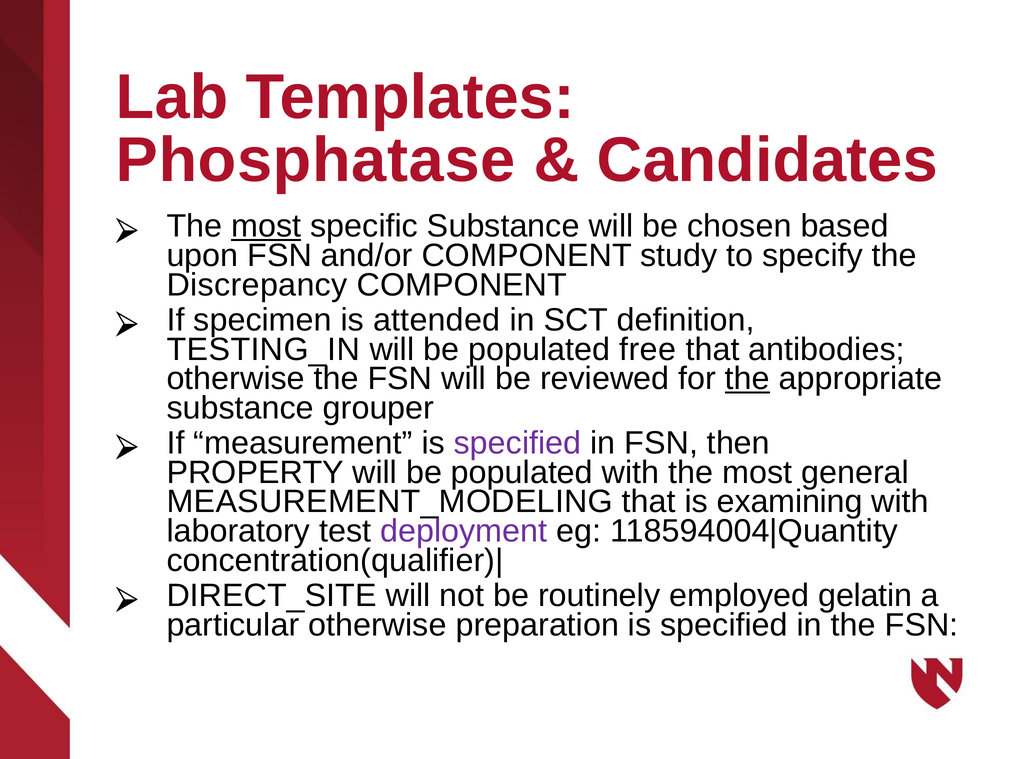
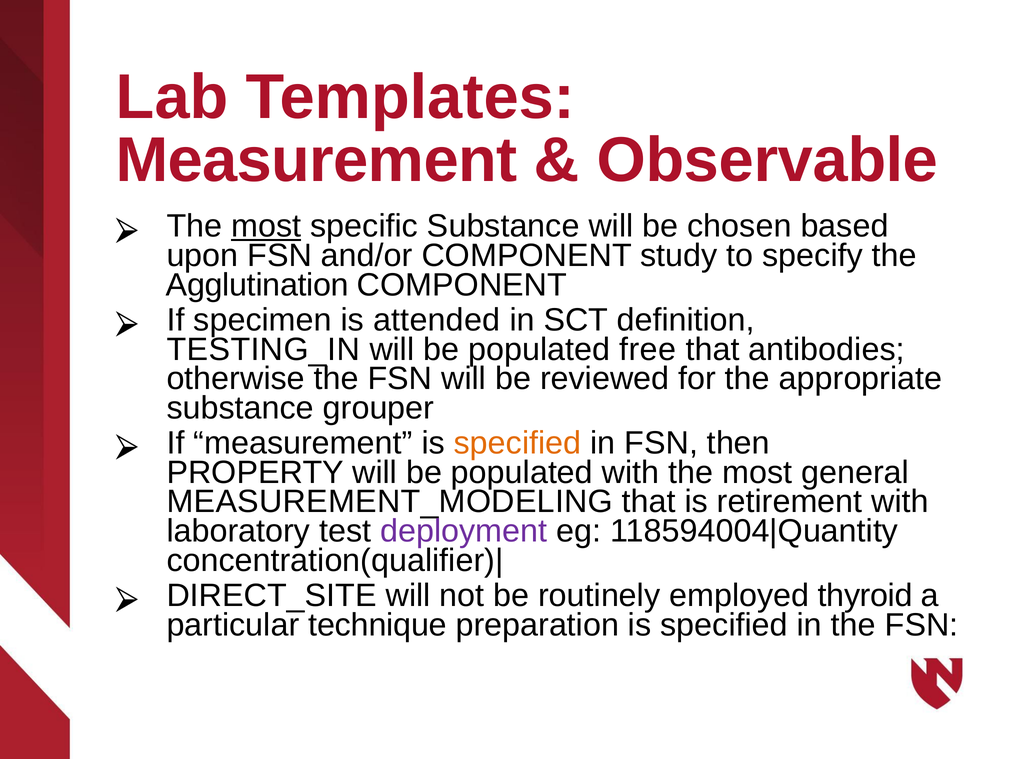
Phosphatase: Phosphatase -> Measurement (316, 161)
Candidates: Candidates -> Observable (768, 161)
Discrepancy: Discrepancy -> Agglutination (257, 285)
the underline: present -> none (747, 379)
specified colour: purple -> orange (518, 443)
examining: examining -> retirement (790, 502)
gelatin: gelatin -> thyroid (865, 596)
particular otherwise: otherwise -> technique (378, 625)
